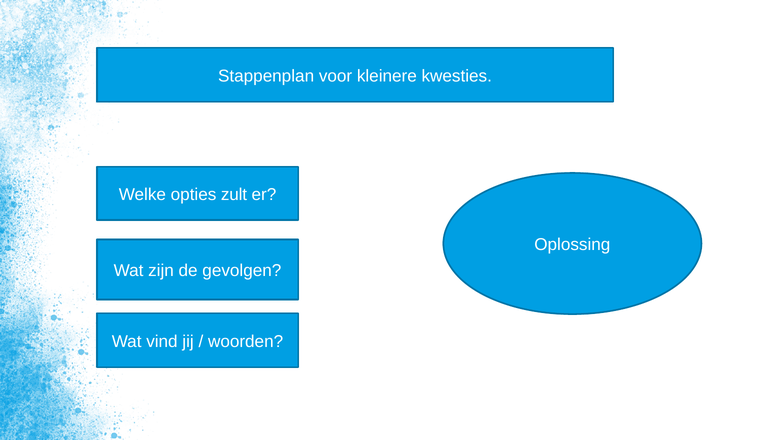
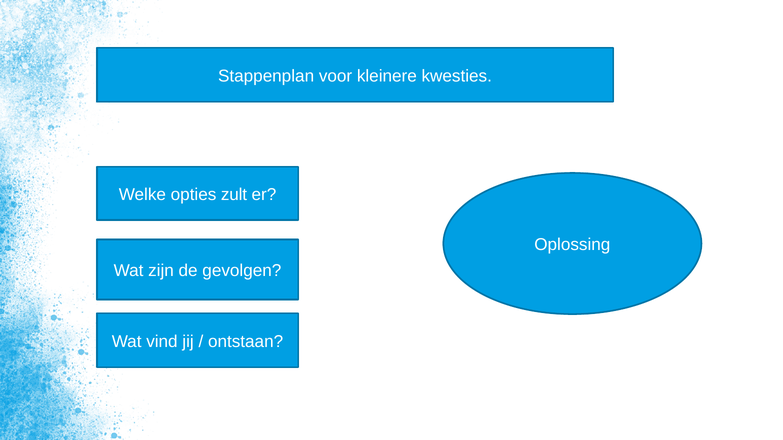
woorden: woorden -> ontstaan (246, 342)
